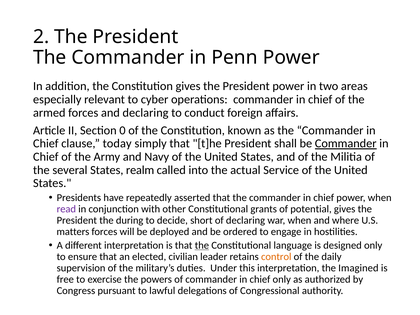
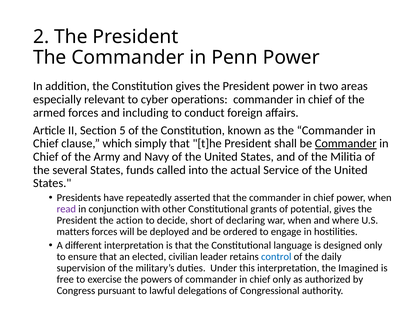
and declaring: declaring -> including (145, 113)
0: 0 -> 5 (122, 130)
today: today -> which (117, 144)
realm: realm -> funds (140, 170)
during: during -> action (130, 220)
the underline: present -> none (202, 245)
control colour: orange -> blue (276, 257)
